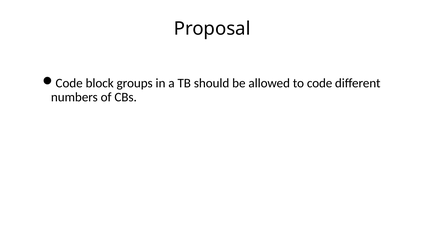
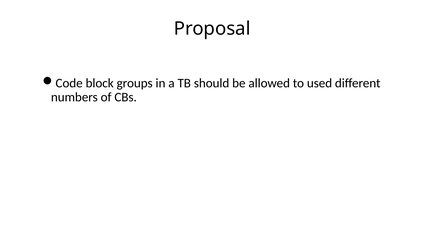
to code: code -> used (320, 83)
